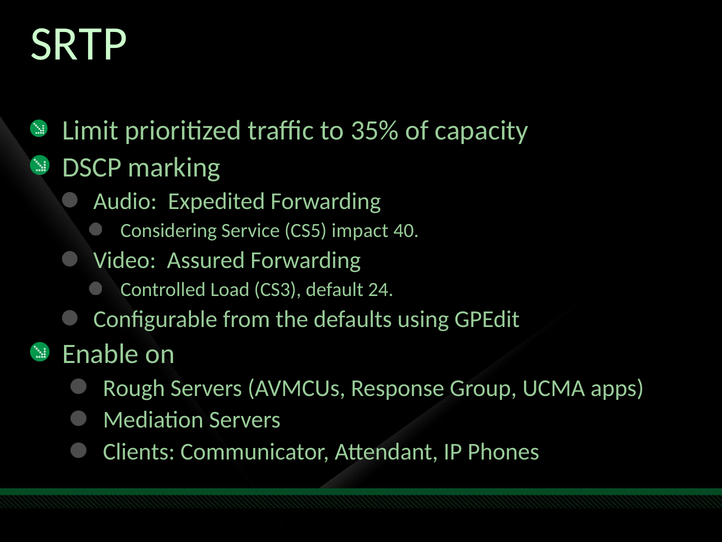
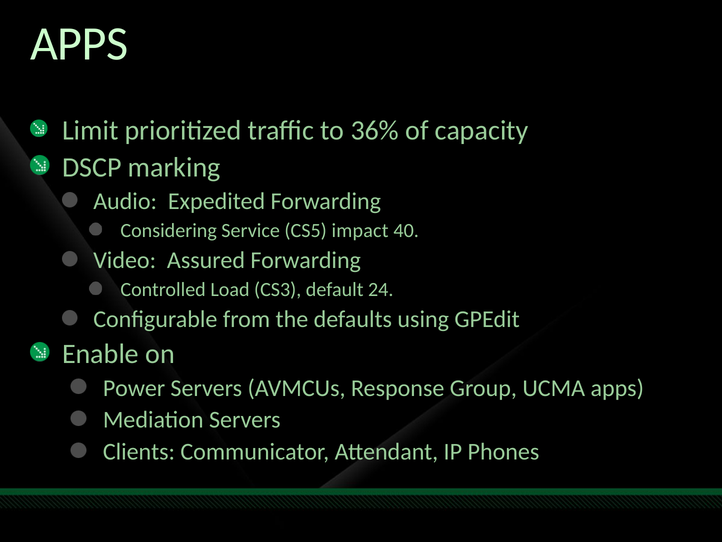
SRTP: SRTP -> APPS (79, 44)
35%: 35% -> 36% (375, 130)
Rough: Rough -> Power (134, 388)
